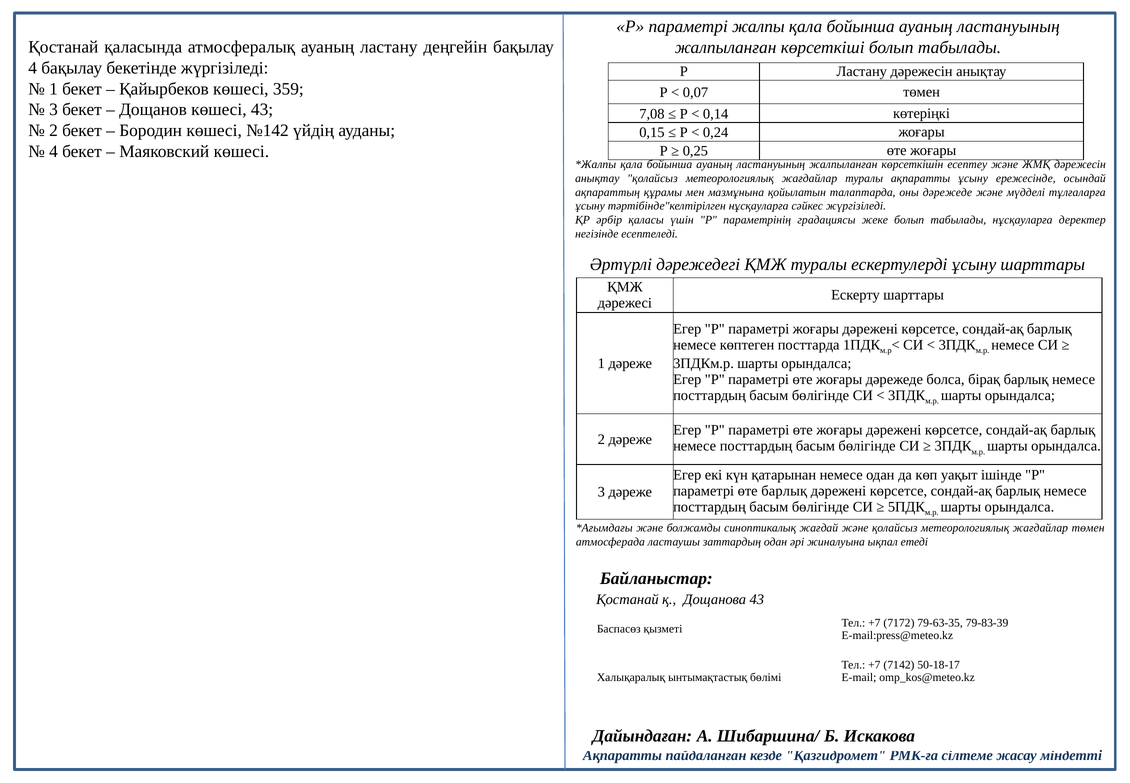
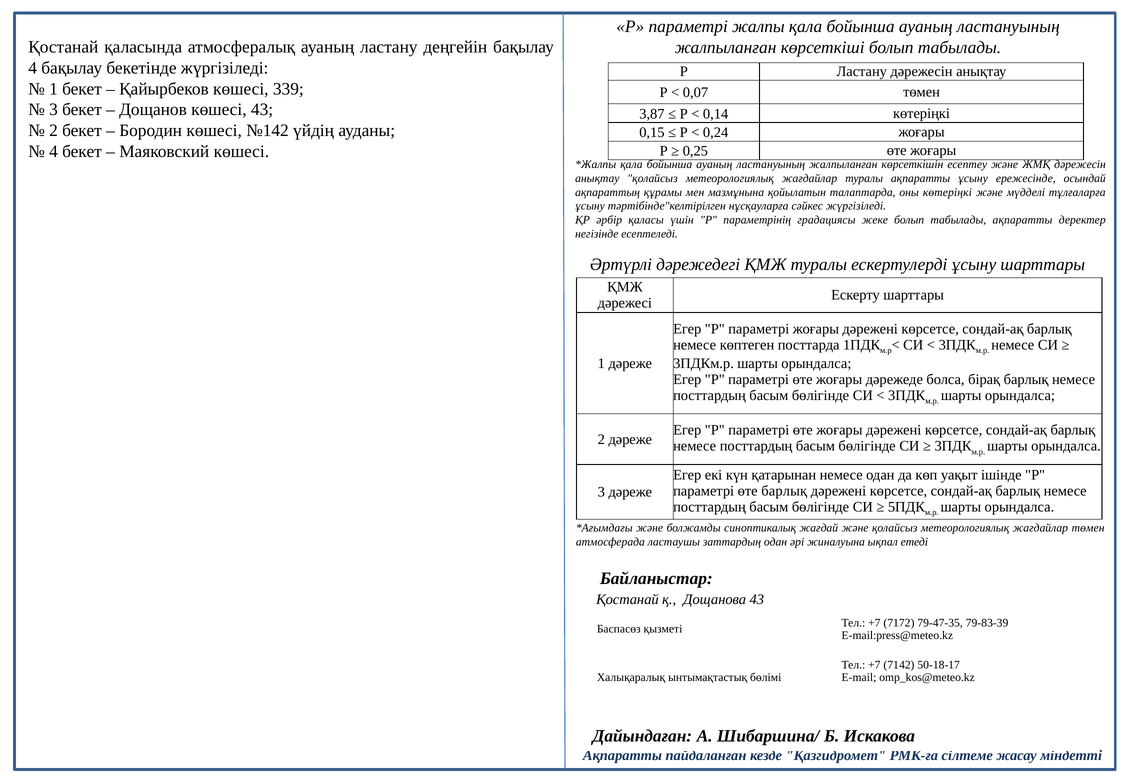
359: 359 -> 339 (288, 89)
7,08: 7,08 -> 3,87 (652, 114)
оны дәрежеде: дәрежеде -> көтеріңкі (947, 192)
табылады нұсқауларға: нұсқауларға -> ақпаратты (1023, 220)
79-63-35: 79-63-35 -> 79-47-35 (940, 622)
